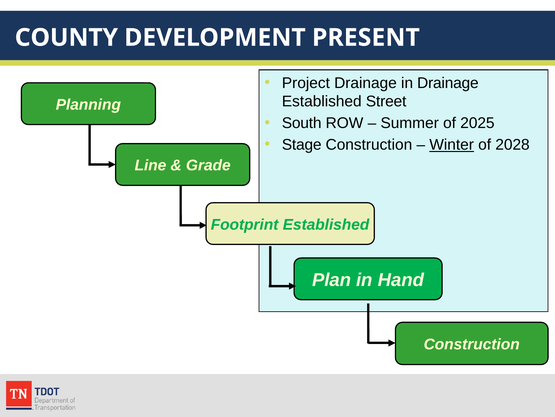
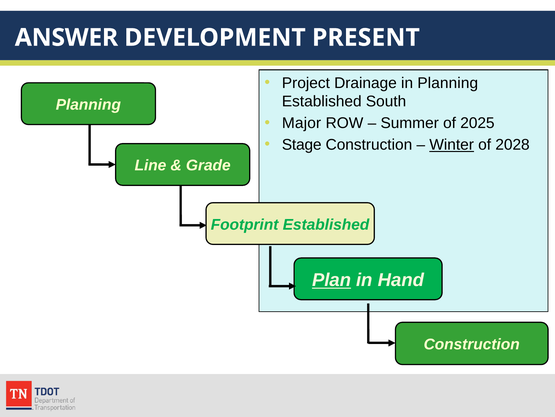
COUNTY: COUNTY -> ANSWER (66, 38)
in Drainage: Drainage -> Planning (448, 83)
Street: Street -> South (386, 101)
South: South -> Major (302, 123)
Plan underline: none -> present (332, 280)
